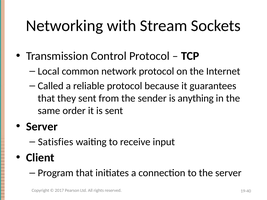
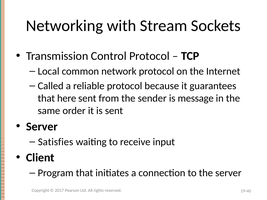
they: they -> here (67, 98)
anything: anything -> message (196, 98)
